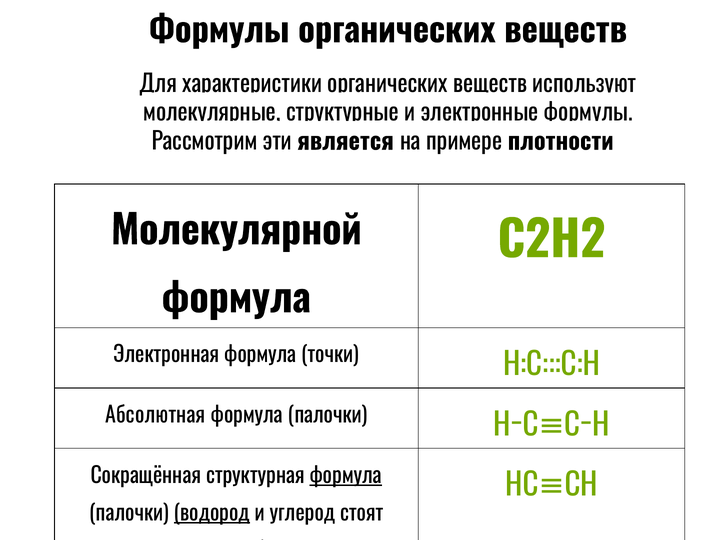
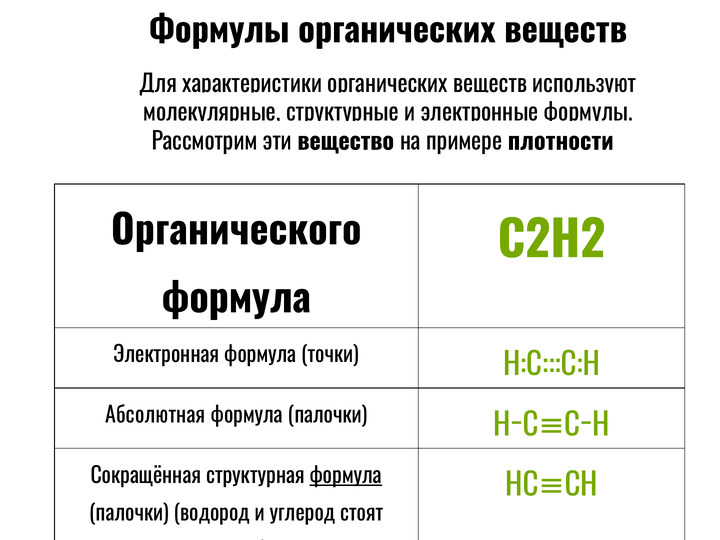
является: является -> вещество (346, 142)
Молекулярной: Молекулярной -> Органического (236, 231)
водород underline: present -> none (212, 513)
